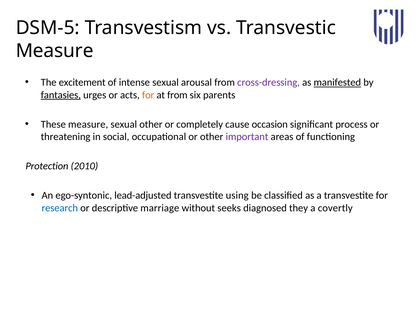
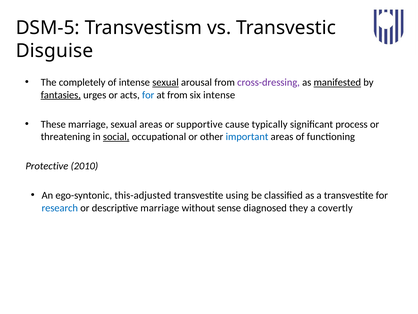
Measure: Measure -> Disguise (54, 51)
excitement: excitement -> completely (82, 82)
sexual underline: none -> present (166, 82)
for colour: orange -> blue (148, 95)
six parents: parents -> intense (219, 95)
These measure: measure -> marriage (88, 124)
sexual other: other -> areas (151, 124)
completely: completely -> supportive (200, 124)
occasion: occasion -> typically (270, 124)
social underline: none -> present (116, 137)
important colour: purple -> blue (247, 137)
Protection: Protection -> Protective (47, 166)
lead-adjusted: lead-adjusted -> this-adjusted (143, 195)
seeks: seeks -> sense (229, 208)
